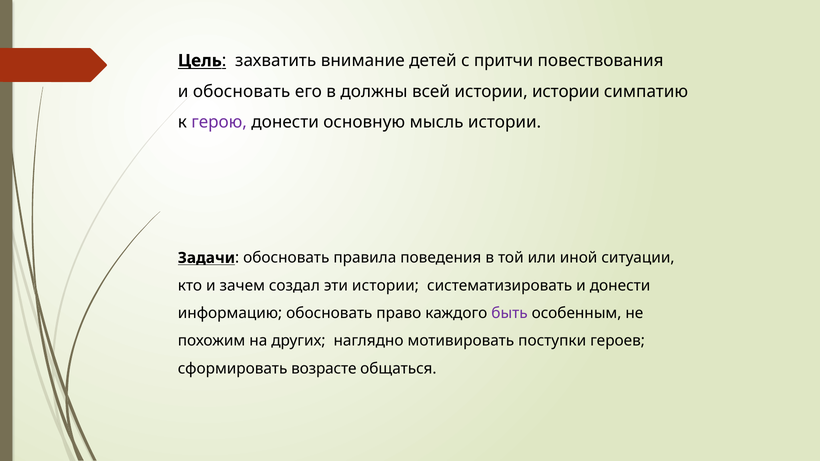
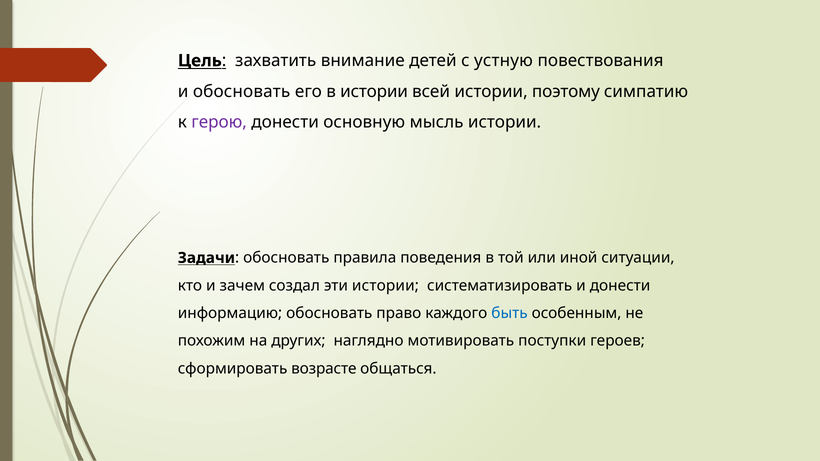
притчи: притчи -> устную (503, 61)
в должны: должны -> истории (374, 91)
истории истории: истории -> поэтому (566, 91)
быть colour: purple -> blue (510, 313)
